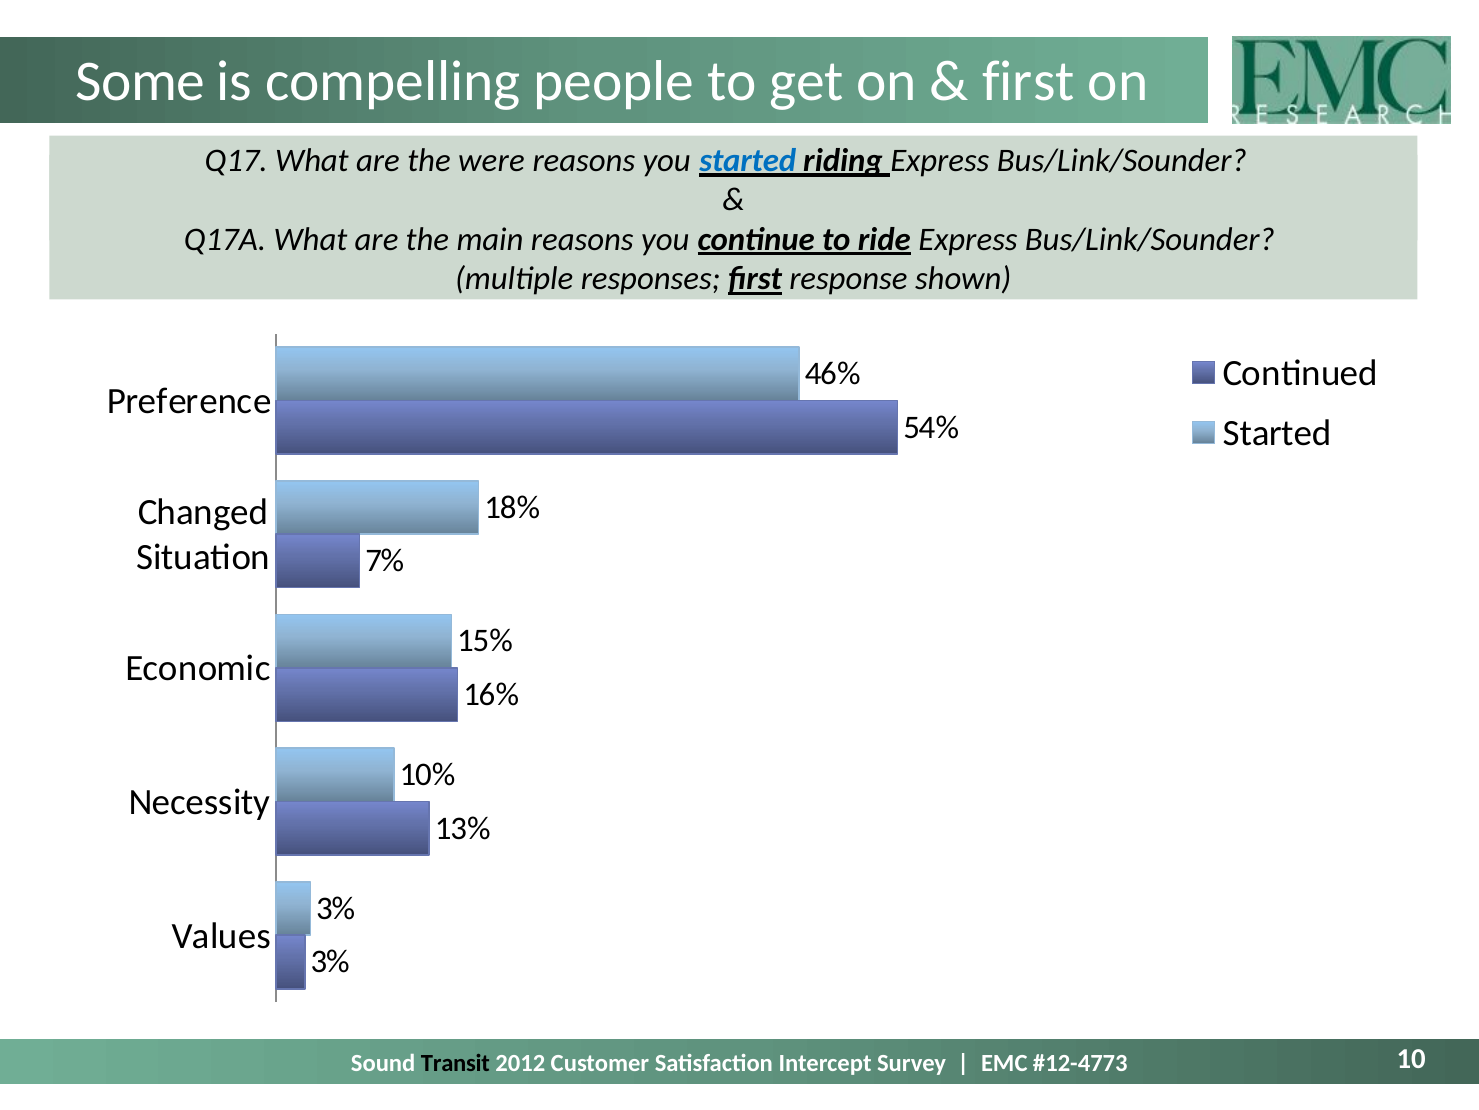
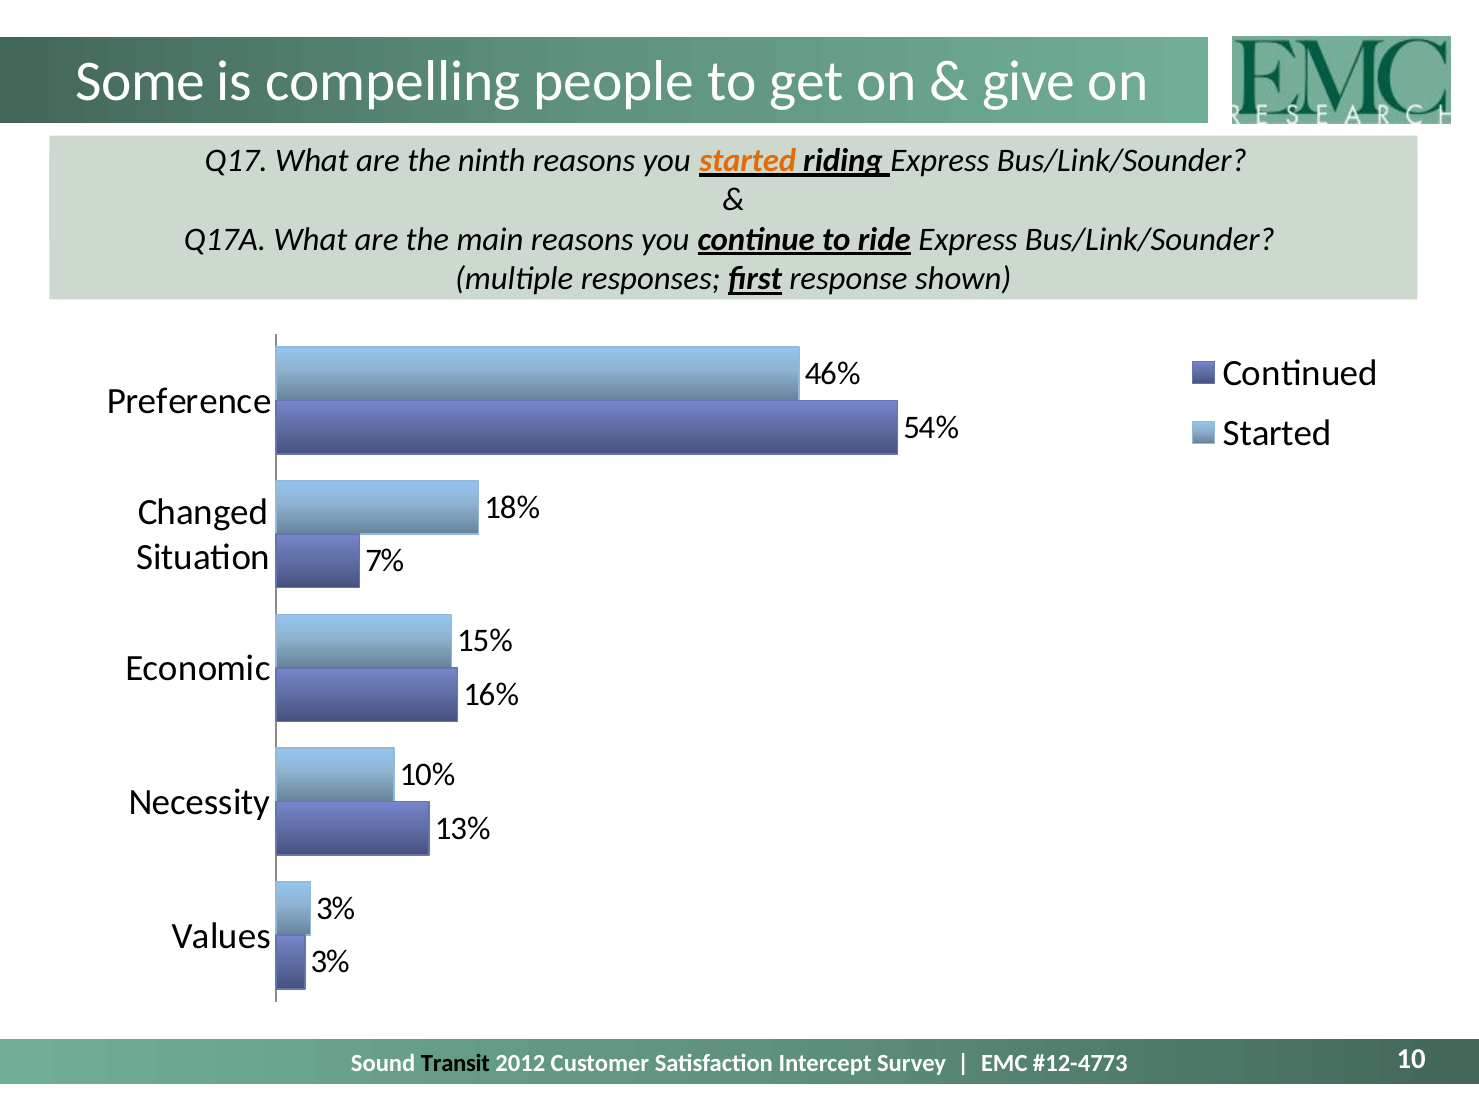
first: first -> give (1029, 82)
were: were -> ninth (492, 160)
started colour: blue -> orange (748, 160)
